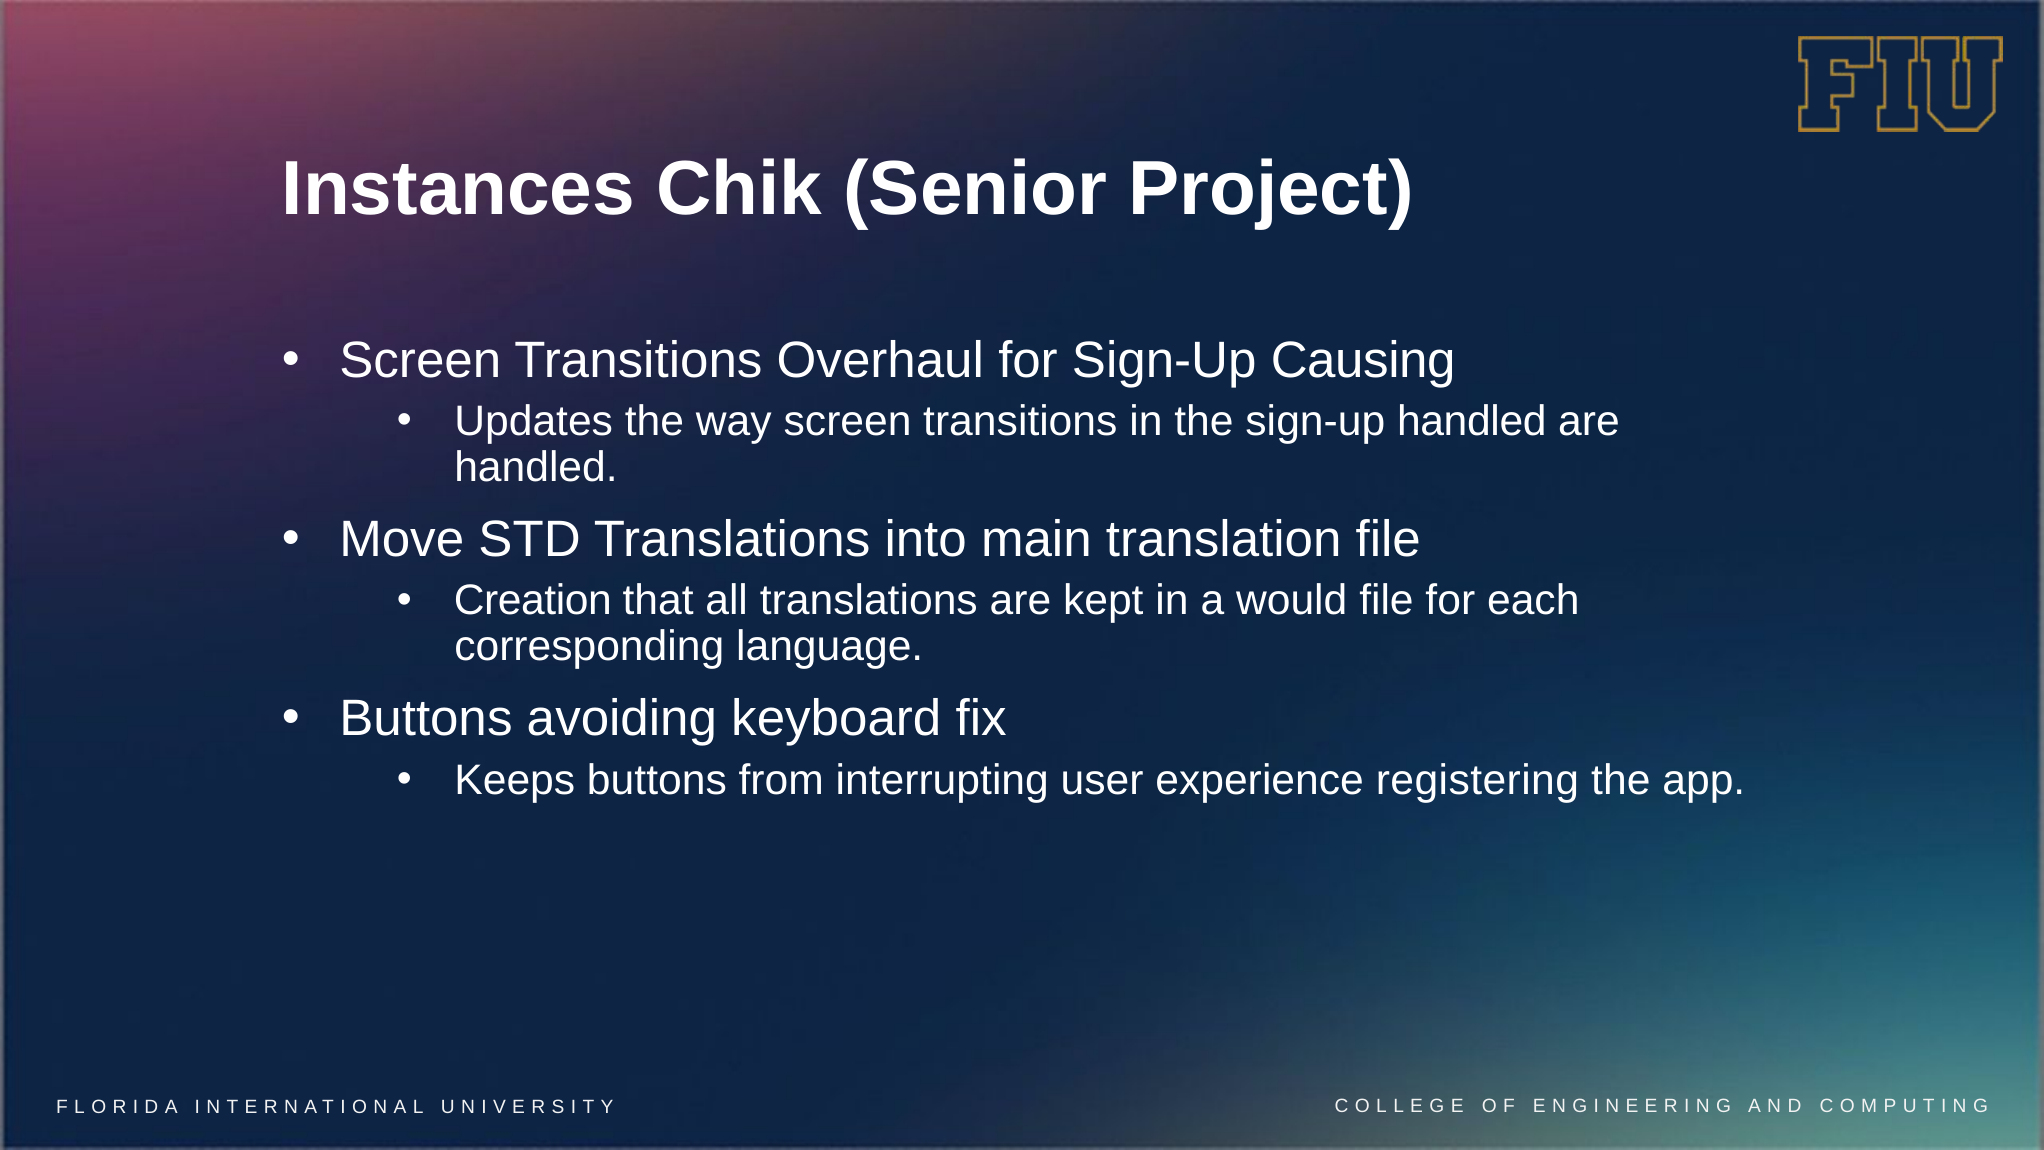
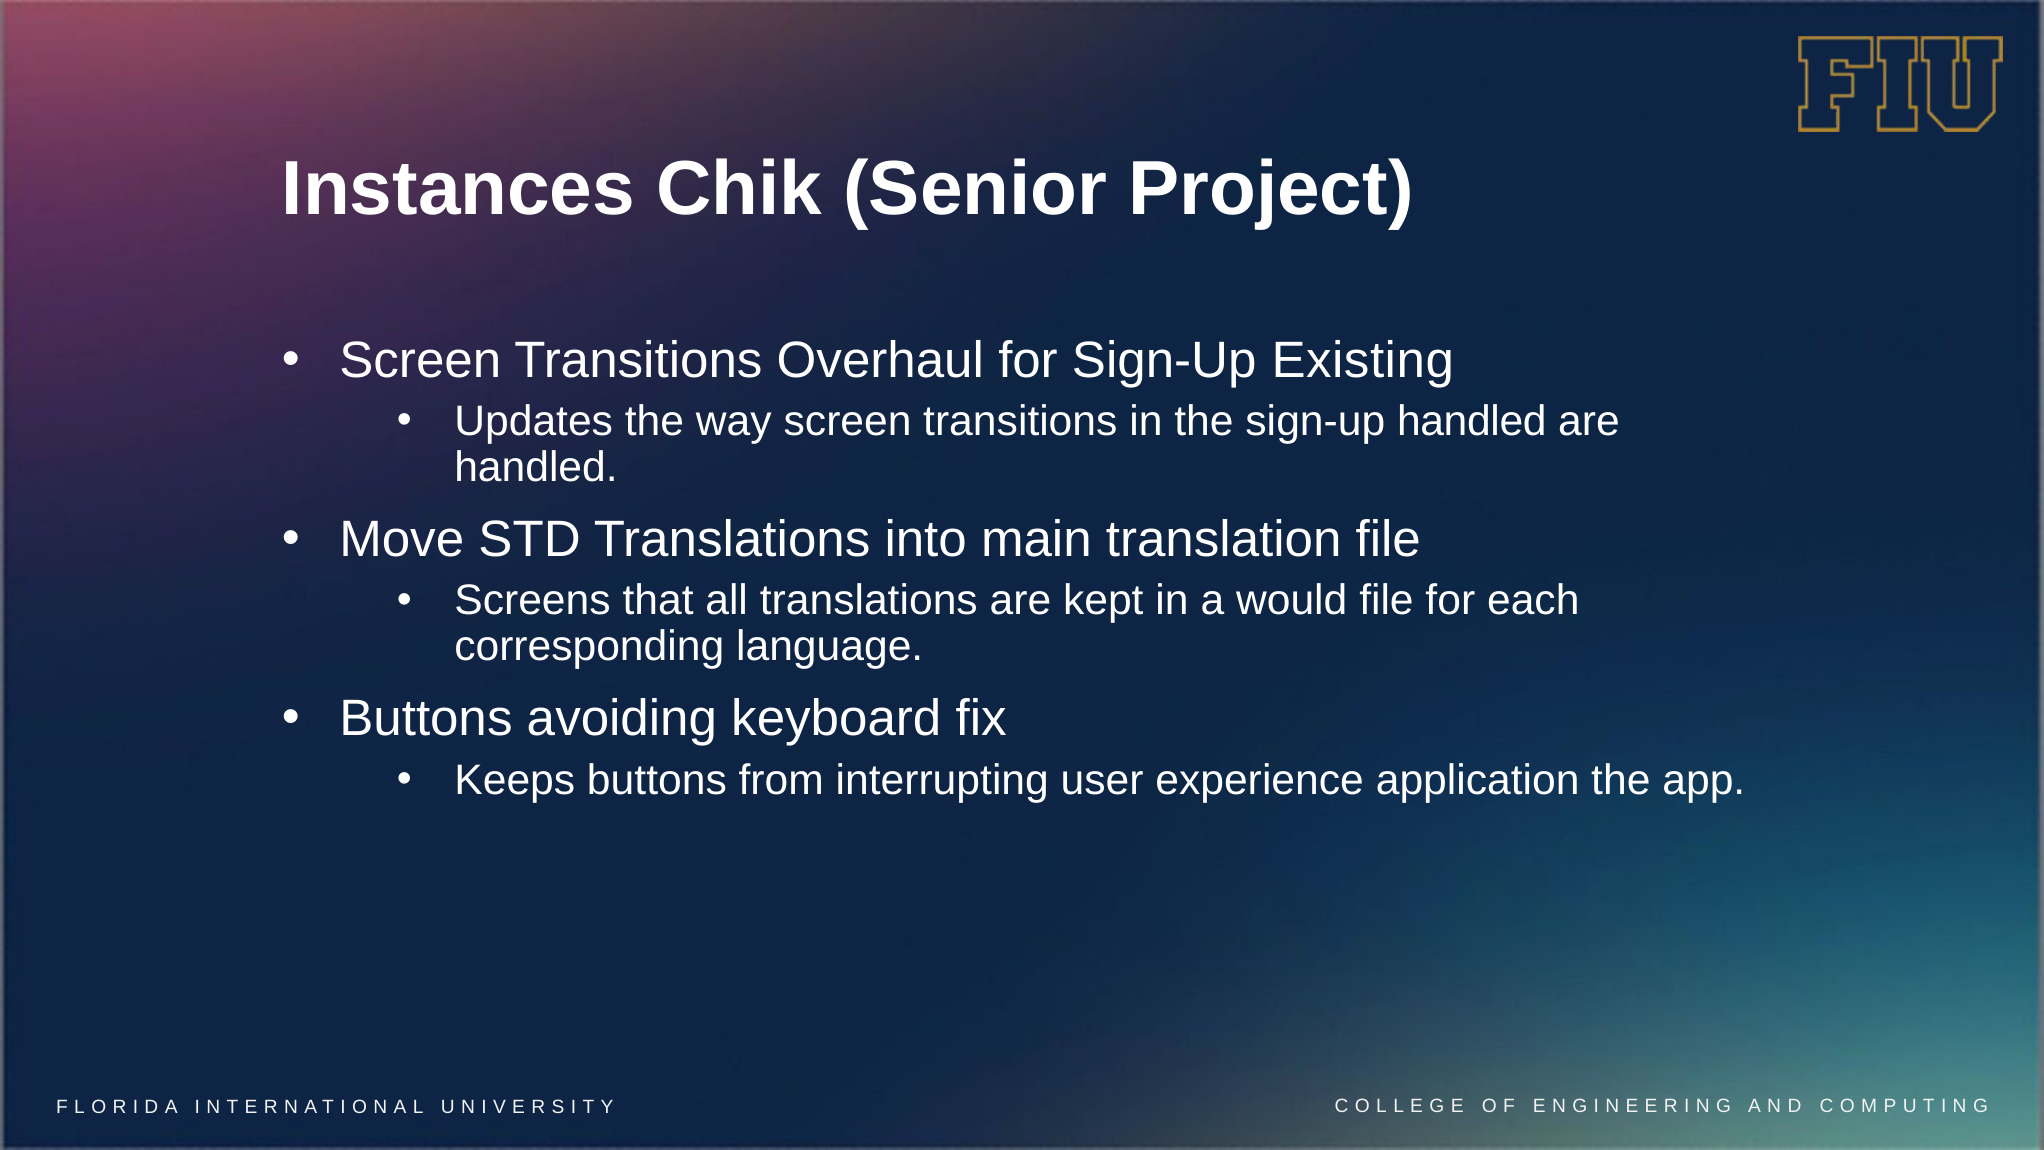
Causing: Causing -> Existing (1363, 360)
Creation: Creation -> Screens (533, 601)
registering: registering -> application (1478, 780)
